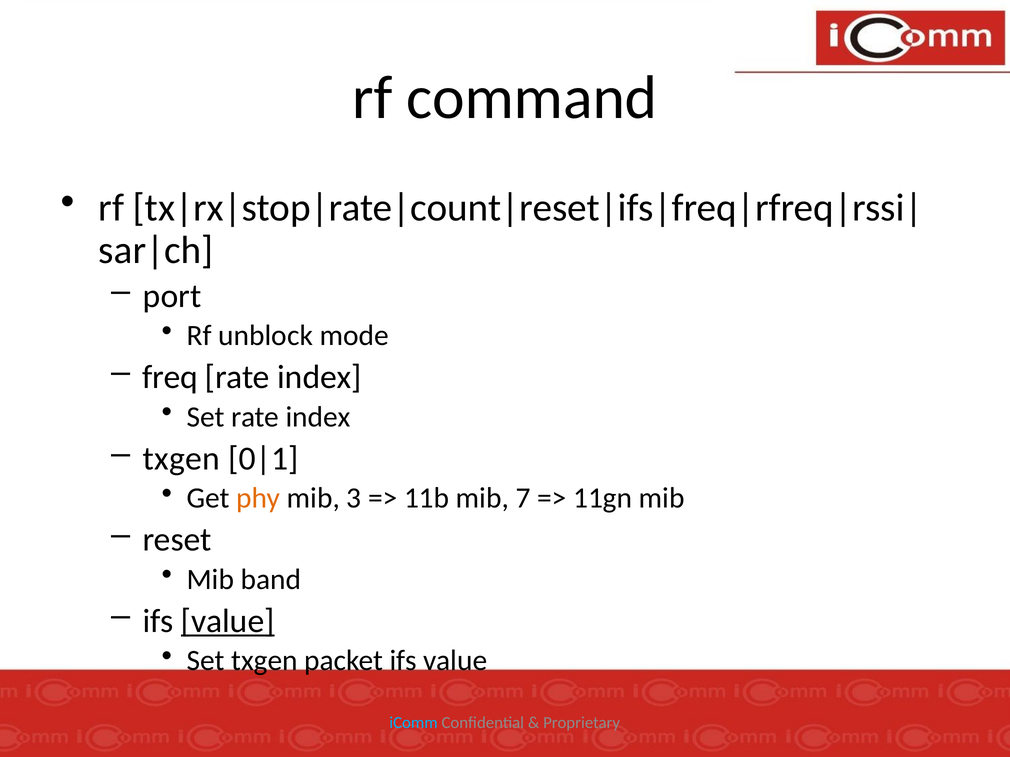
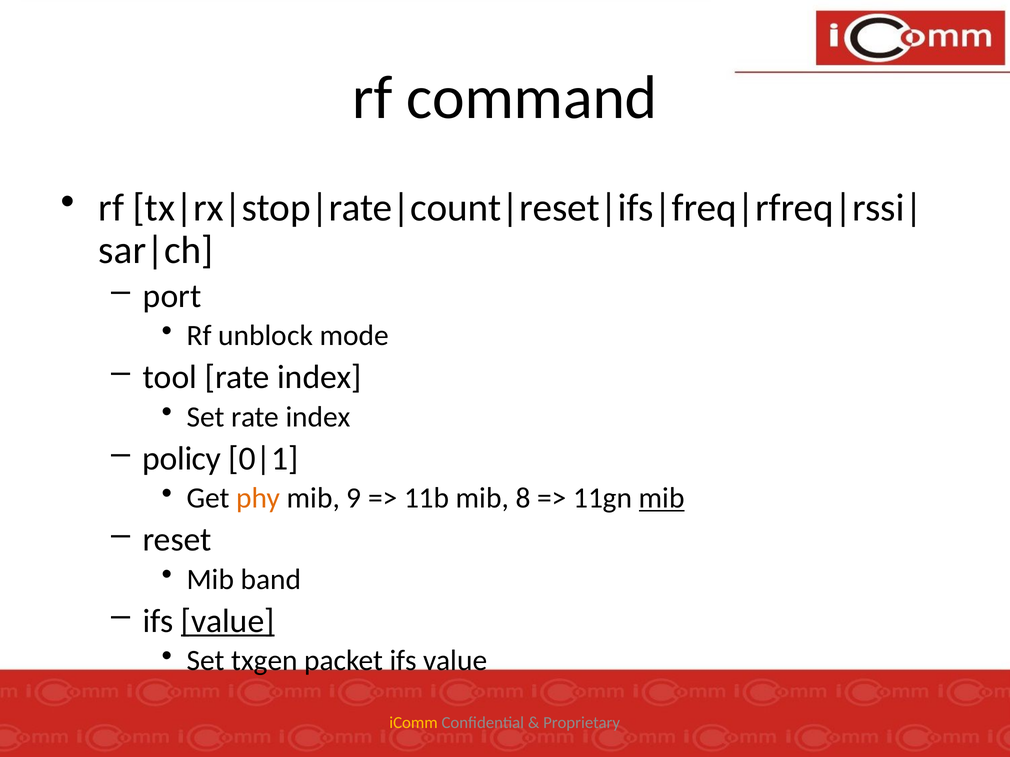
freq: freq -> tool (170, 378)
txgen: txgen -> policy (182, 459)
3: 3 -> 9 (354, 498)
7: 7 -> 8 (523, 498)
mib underline: none -> present (662, 498)
iComm colour: light blue -> yellow (414, 723)
